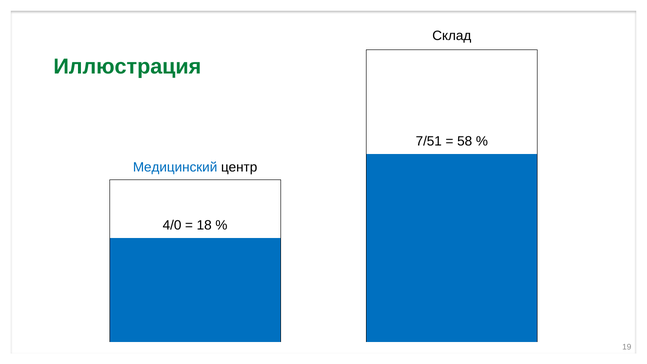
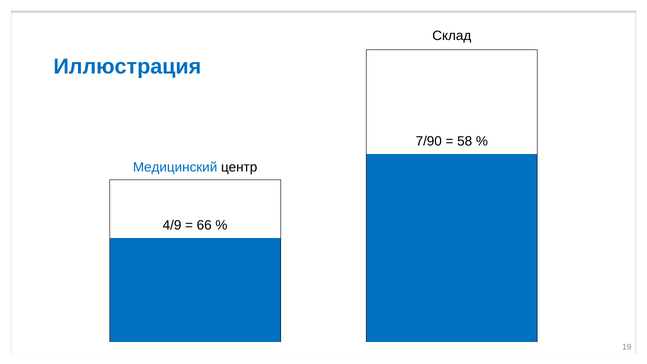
Иллюстрация colour: green -> blue (127, 66)
7/51: 7/51 -> 7/90 (429, 141)
4/0: 4/0 -> 4/9 (172, 225)
18: 18 -> 66 (204, 225)
